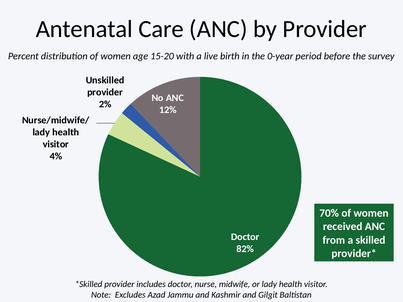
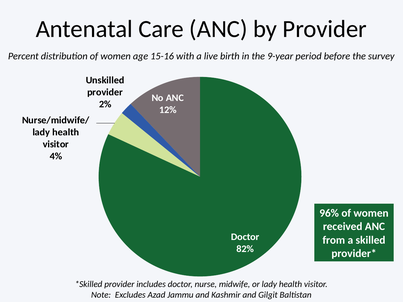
15-20: 15-20 -> 15-16 (162, 56)
0-year: 0-year -> 9-year (280, 56)
70%: 70% -> 96% (329, 213)
